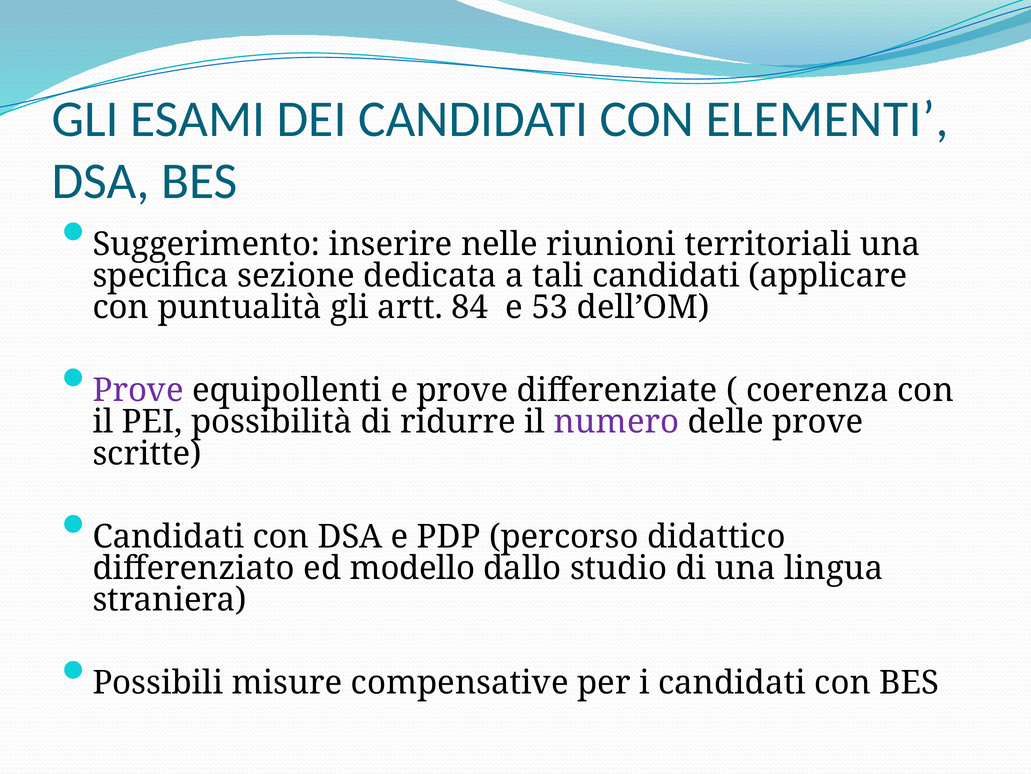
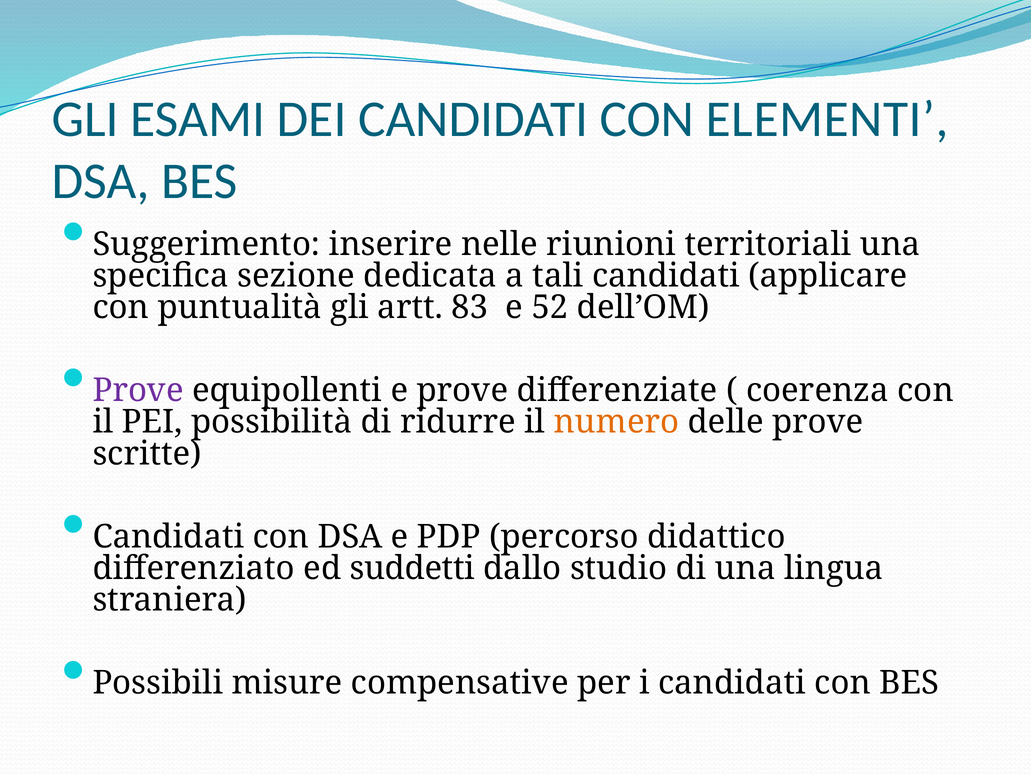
84: 84 -> 83 (470, 307)
53: 53 -> 52 (550, 307)
numero colour: purple -> orange (616, 422)
modello: modello -> suddetti (412, 568)
